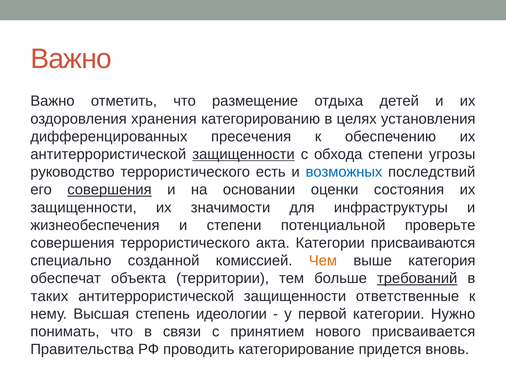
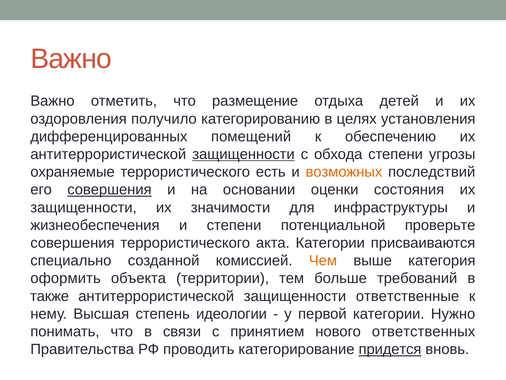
хранения: хранения -> получило (164, 119)
пресечения: пресечения -> помещений (251, 136)
руководство: руководство -> охраняемые (72, 172)
возможных colour: blue -> orange (344, 172)
обеспечат: обеспечат -> оформить (66, 278)
требований underline: present -> none (417, 278)
таких: таких -> также (50, 296)
присваивается: присваивается -> ответственных (424, 331)
придется underline: none -> present (390, 349)
